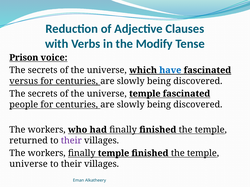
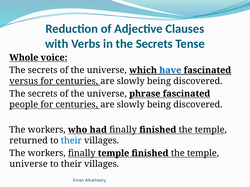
in the Modify: Modify -> Secrets (154, 44)
Prison: Prison -> Whole (24, 58)
universe temple: temple -> phrase (145, 94)
their colour: purple -> blue (71, 141)
